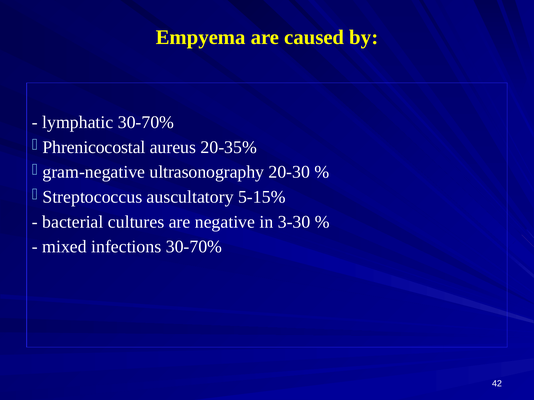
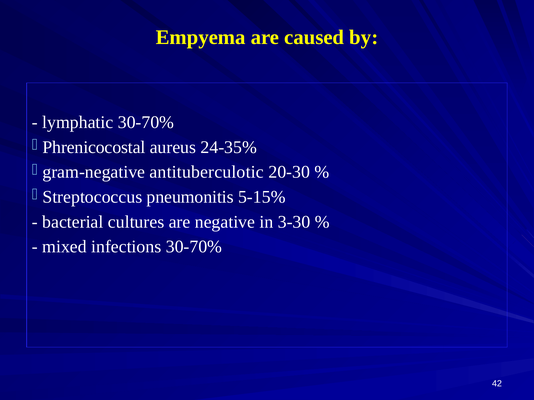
20-35%: 20-35% -> 24-35% (229, 147)
ultrasonography: ultrasonography -> antituberculotic (207, 172)
auscultatory: auscultatory -> pneumonitis (190, 197)
